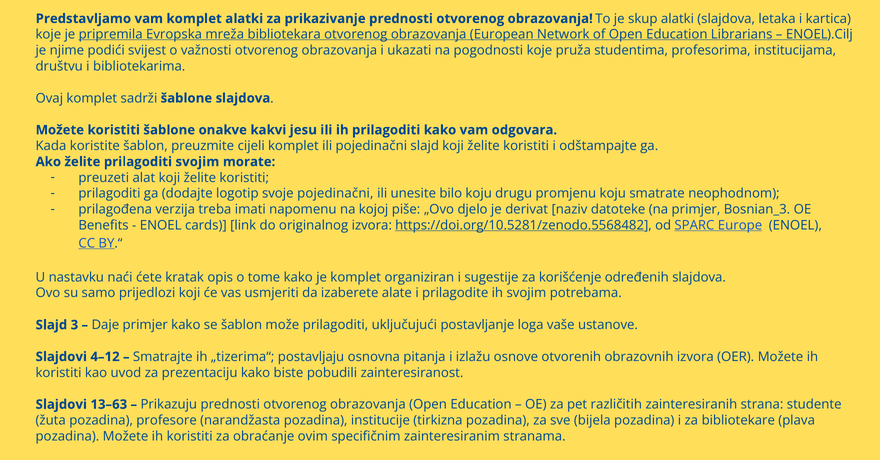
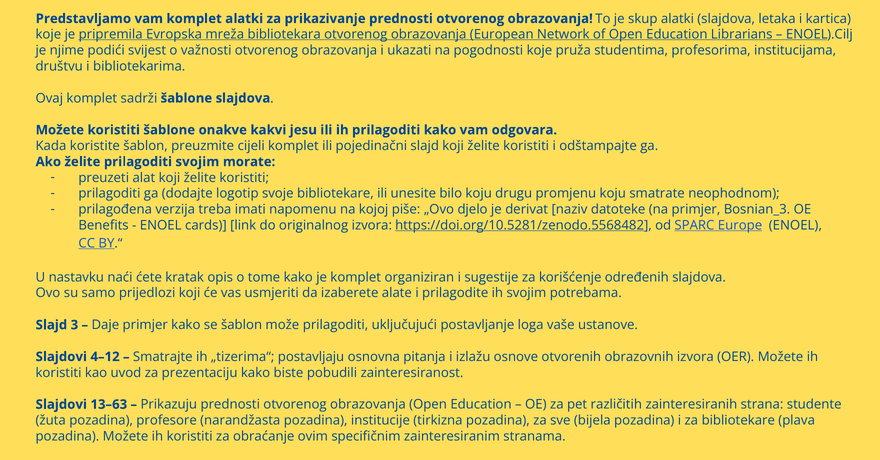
svoje pojedinačni: pojedinačni -> bibliotekare (335, 193)
